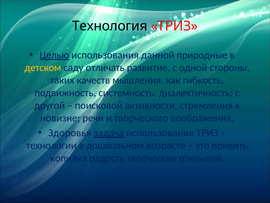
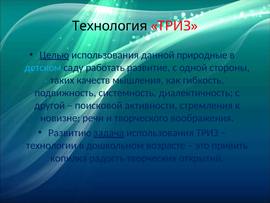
детском colour: yellow -> light blue (43, 67)
отличать: отличать -> работать (105, 67)
Здоровья: Здоровья -> Развитию (70, 133)
